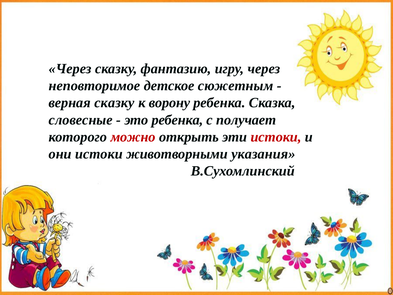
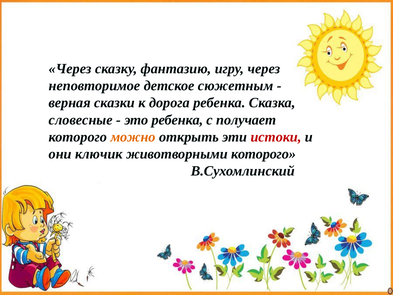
верная сказку: сказку -> сказки (115, 103)
ворону: ворону -> дорога (169, 103)
можно colour: red -> orange (133, 137)
они истоки: истоки -> ключик (99, 154)
животворными указания: указания -> которого (263, 154)
